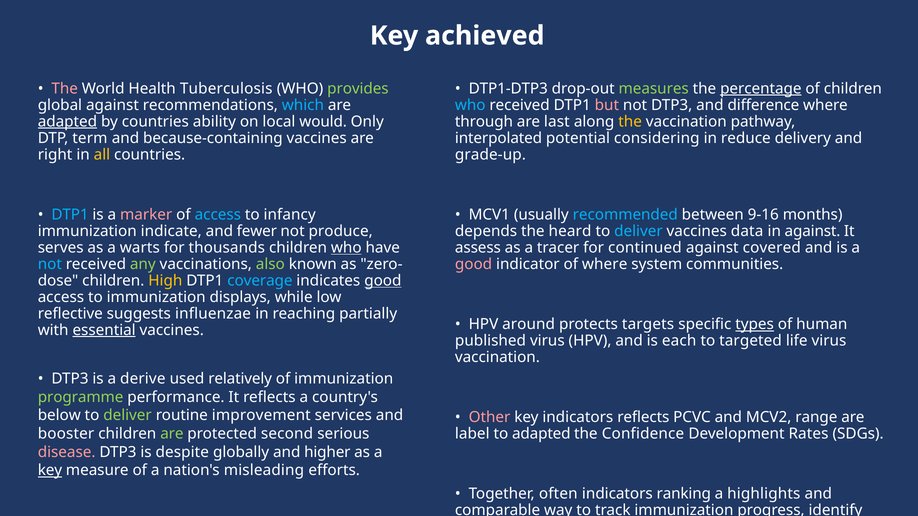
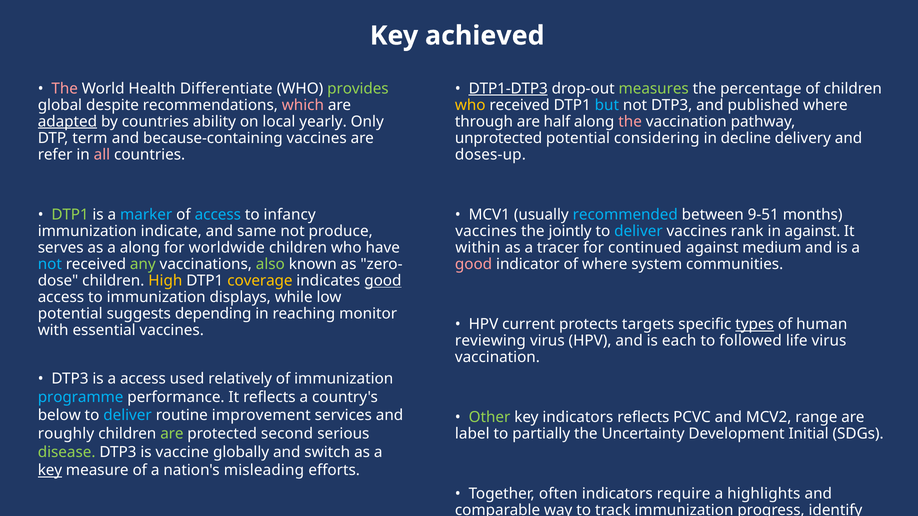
Tuberculosis: Tuberculosis -> Differentiate (226, 89)
DTP1-DTP3 underline: none -> present (508, 89)
percentage underline: present -> none (761, 89)
global against: against -> despite (112, 105)
which colour: light blue -> pink (303, 105)
who colour: light blue -> yellow (470, 105)
but colour: pink -> light blue (607, 105)
difference: difference -> published (763, 105)
would: would -> yearly (323, 122)
last: last -> half (557, 122)
the colour: yellow -> pink (630, 122)
interpolated: interpolated -> unprotected (499, 138)
reduce: reduce -> decline (746, 138)
right: right -> refer (55, 155)
all colour: yellow -> pink (102, 155)
grade-up: grade-up -> doses-up (490, 155)
DTP1 colour: light blue -> light green (70, 215)
marker colour: pink -> light blue (146, 215)
9-16: 9-16 -> 9-51 (763, 215)
fewer: fewer -> same (257, 231)
depends: depends -> vaccines (486, 231)
heard: heard -> jointly (570, 231)
data: data -> rank (747, 231)
a warts: warts -> along (140, 248)
thousands: thousands -> worldwide (227, 248)
who underline: present -> none (346, 248)
assess: assess -> within (478, 248)
covered: covered -> medium (772, 248)
coverage colour: light blue -> yellow (260, 281)
reflective: reflective -> potential (70, 314)
influenzae: influenzae -> depending (213, 314)
reaching partially: partially -> monitor (368, 314)
around: around -> current (529, 324)
essential underline: present -> none (104, 330)
published: published -> reviewing (490, 341)
targeted: targeted -> followed (751, 341)
a derive: derive -> access (143, 379)
programme colour: light green -> light blue (81, 397)
deliver colour: light green -> light blue (128, 416)
Other colour: pink -> light green (490, 418)
booster: booster -> roughly (66, 434)
to adapted: adapted -> partially (541, 434)
Confidence: Confidence -> Uncertainty (643, 434)
Rates: Rates -> Initial (809, 434)
disease colour: pink -> light green (67, 452)
despite: despite -> vaccine (182, 452)
higher: higher -> switch (327, 452)
ranking: ranking -> require (684, 494)
